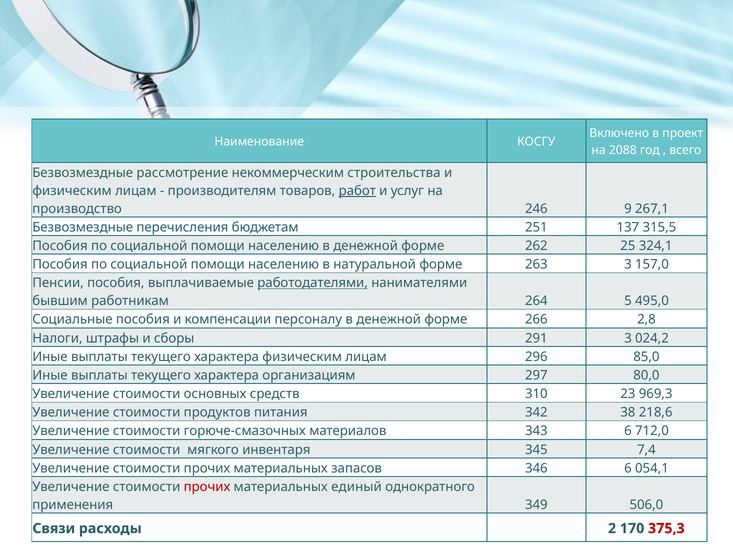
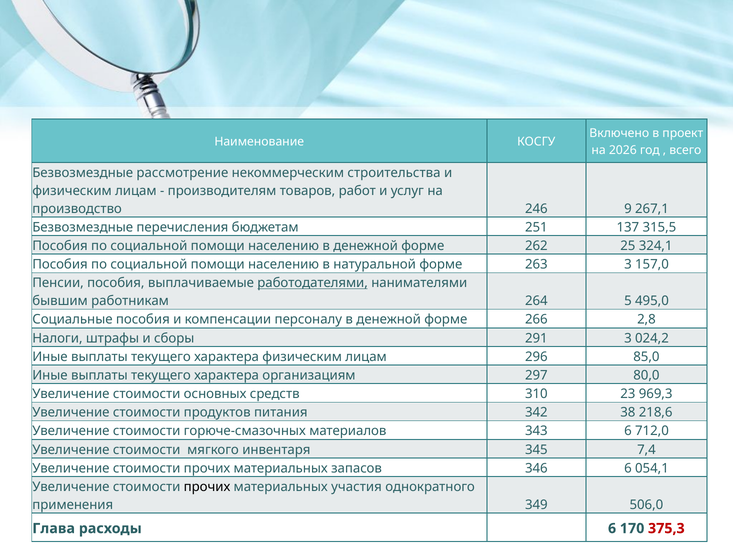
2088: 2088 -> 2026 (623, 150)
работ underline: present -> none (357, 191)
прочих colour: red -> black (207, 487)
единый: единый -> участия (357, 487)
Связи: Связи -> Глава (54, 528)
расходы 2: 2 -> 6 (612, 528)
